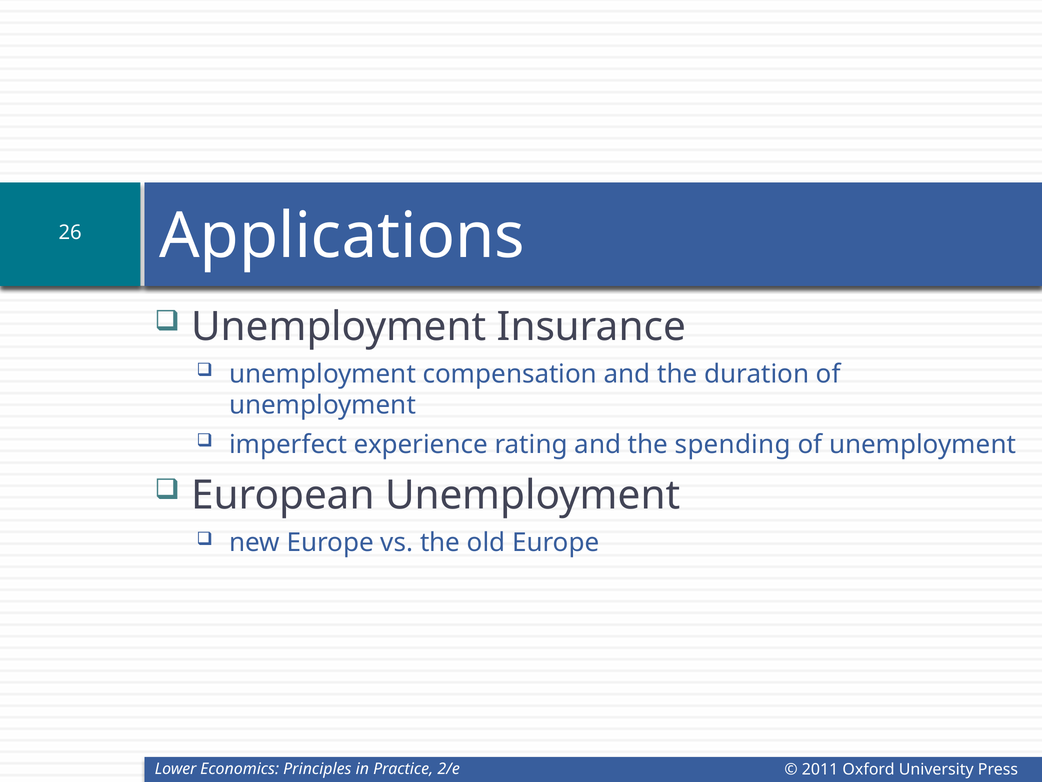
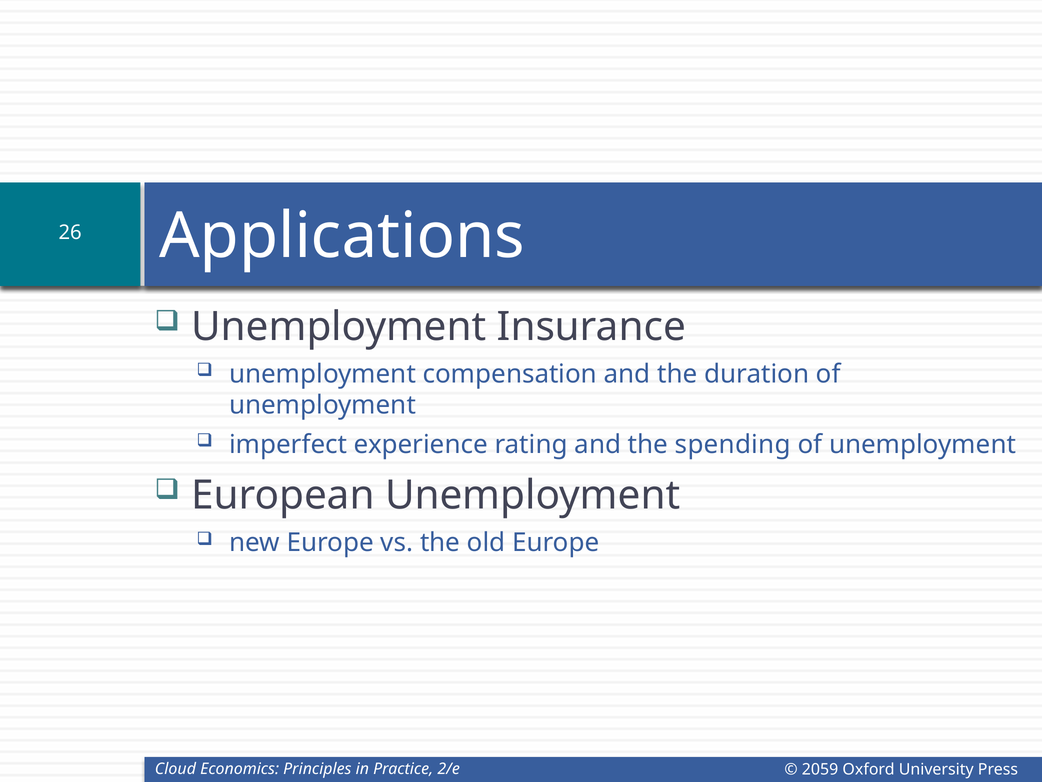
Lower: Lower -> Cloud (175, 769)
2011: 2011 -> 2059 (820, 769)
